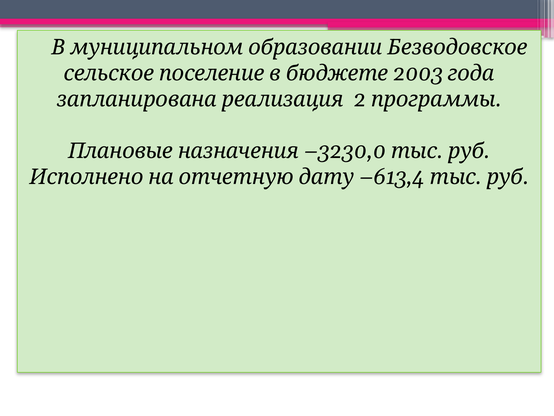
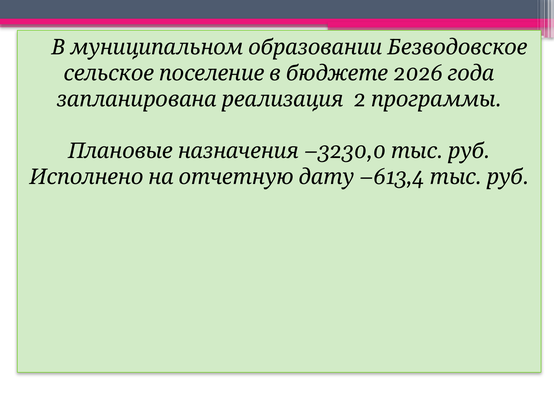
2003: 2003 -> 2026 (418, 73)
